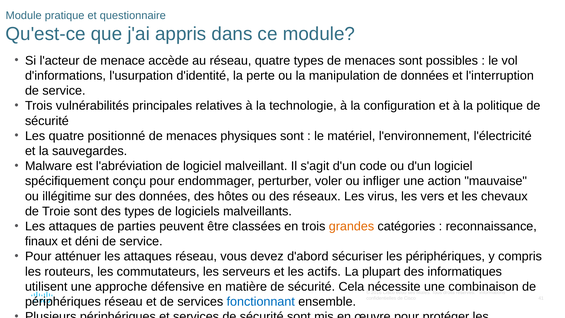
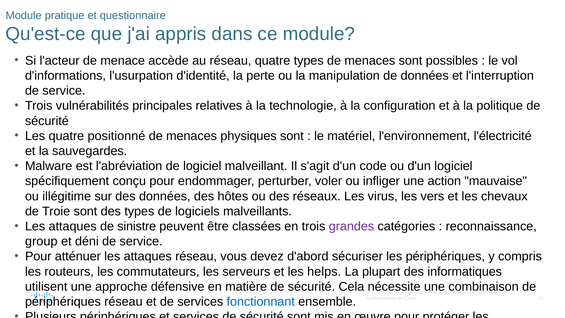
parties: parties -> sinistre (137, 226)
grandes colour: orange -> purple (351, 226)
finaux: finaux -> group (41, 241)
actifs: actifs -> helps (324, 271)
